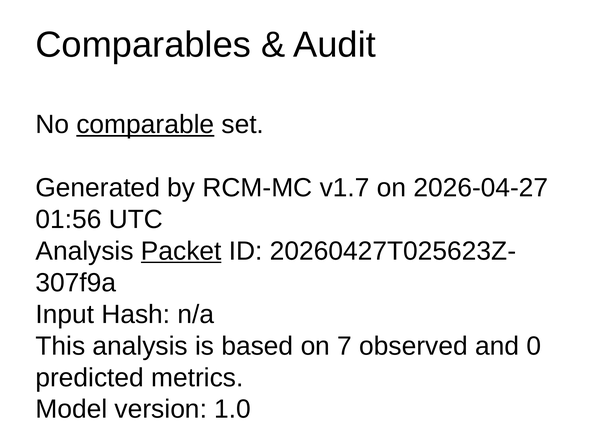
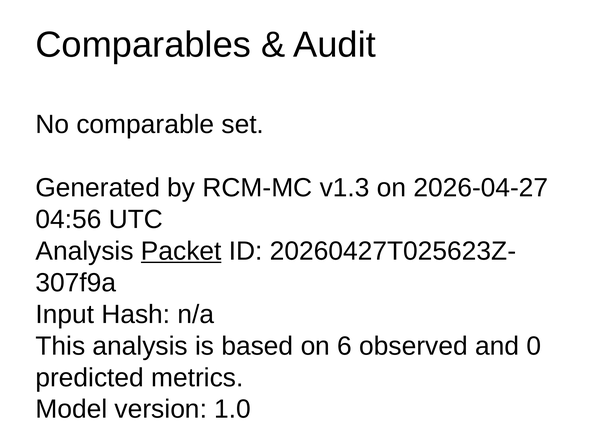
comparable underline: present -> none (145, 124)
v1.7: v1.7 -> v1.3 (345, 188)
01:56: 01:56 -> 04:56 (68, 219)
7: 7 -> 6 (345, 346)
